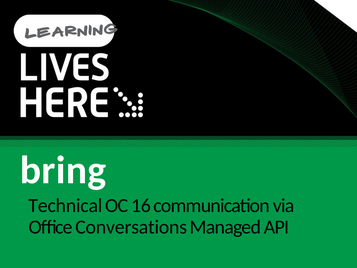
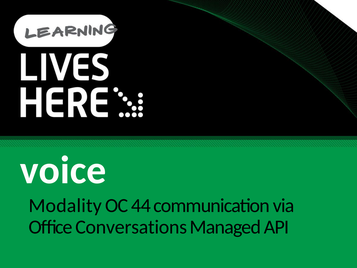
bring: bring -> voice (63, 170)
Technical: Technical -> Modality (65, 206)
16: 16 -> 44 (141, 206)
